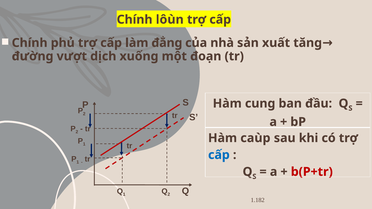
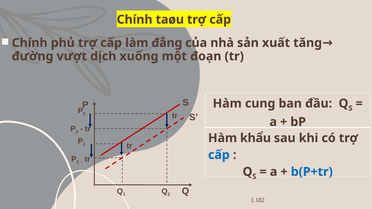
lôùn: lôùn -> taøu (170, 20)
caùp: caùp -> khẩu (256, 138)
b(P+tr colour: red -> blue (312, 172)
